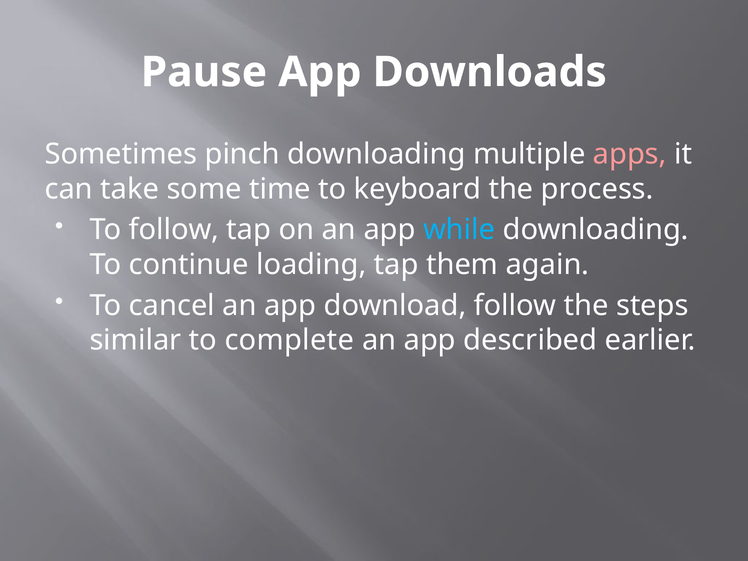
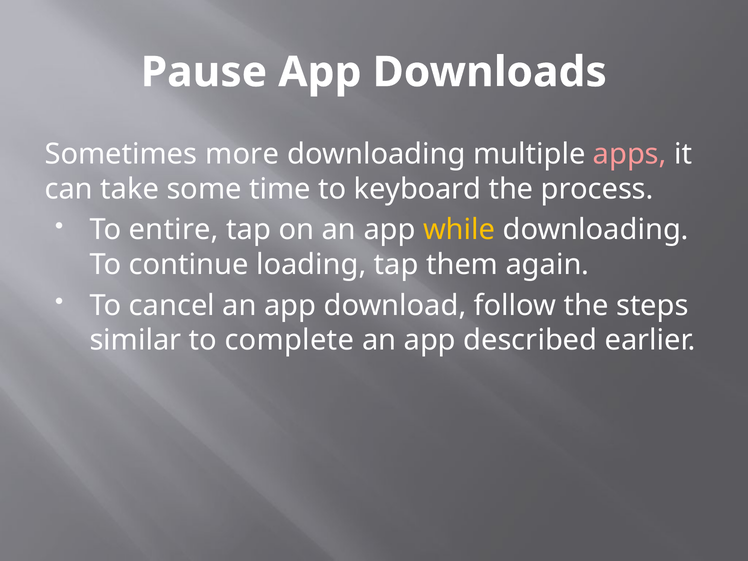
pinch: pinch -> more (242, 154)
To follow: follow -> entire (174, 230)
while colour: light blue -> yellow (459, 230)
